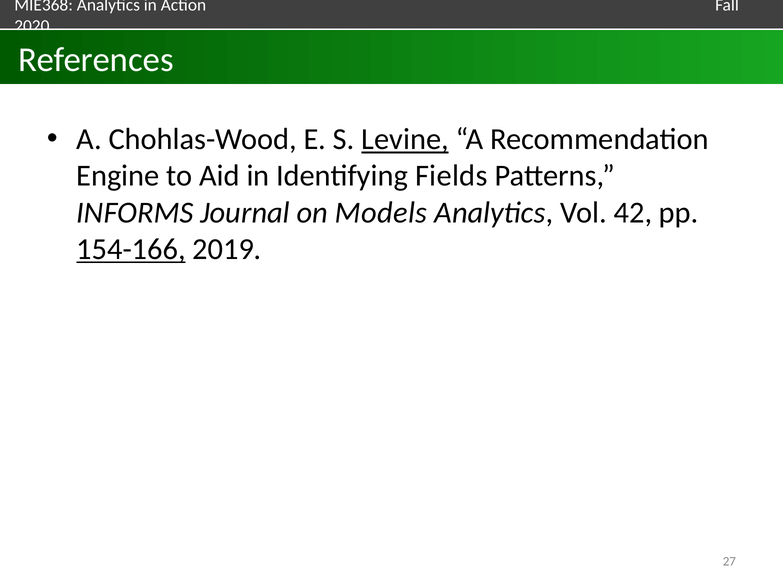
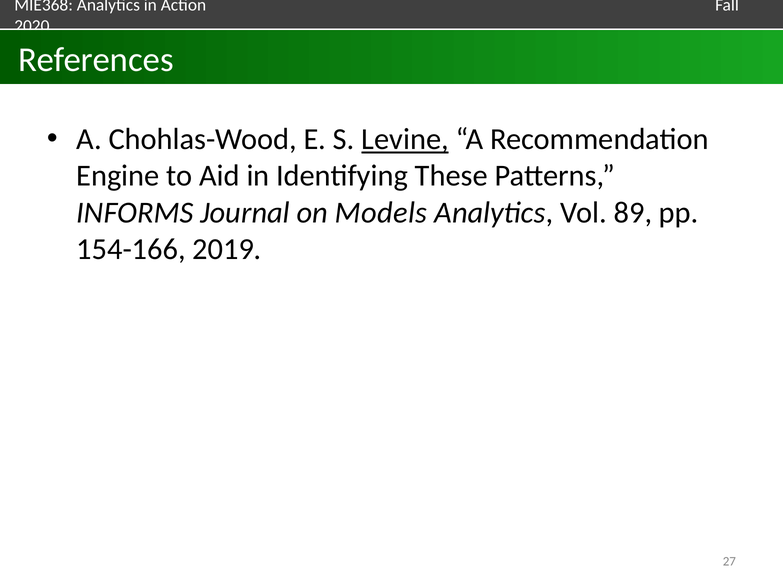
Fields: Fields -> These (451, 176)
42: 42 -> 89 (633, 212)
154-166 underline: present -> none (131, 249)
